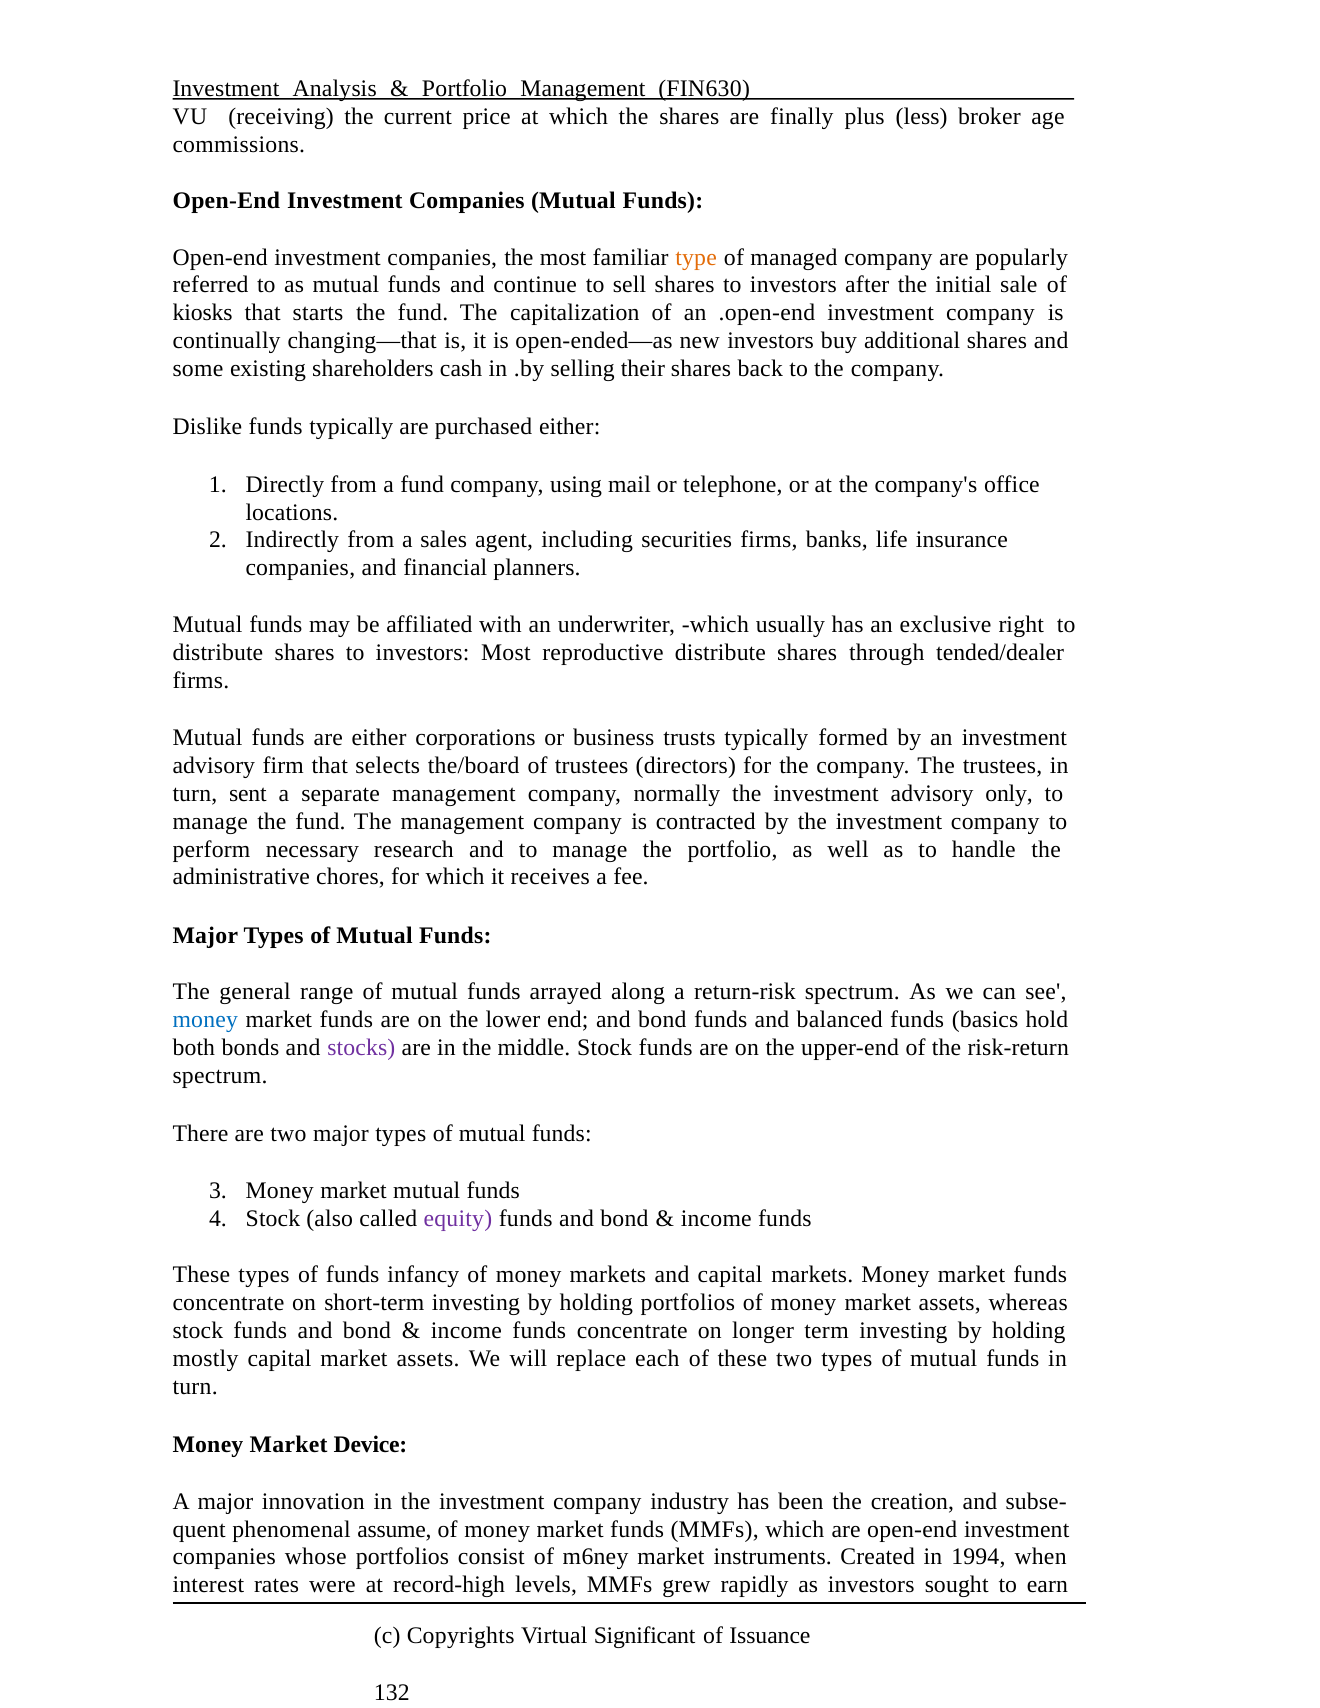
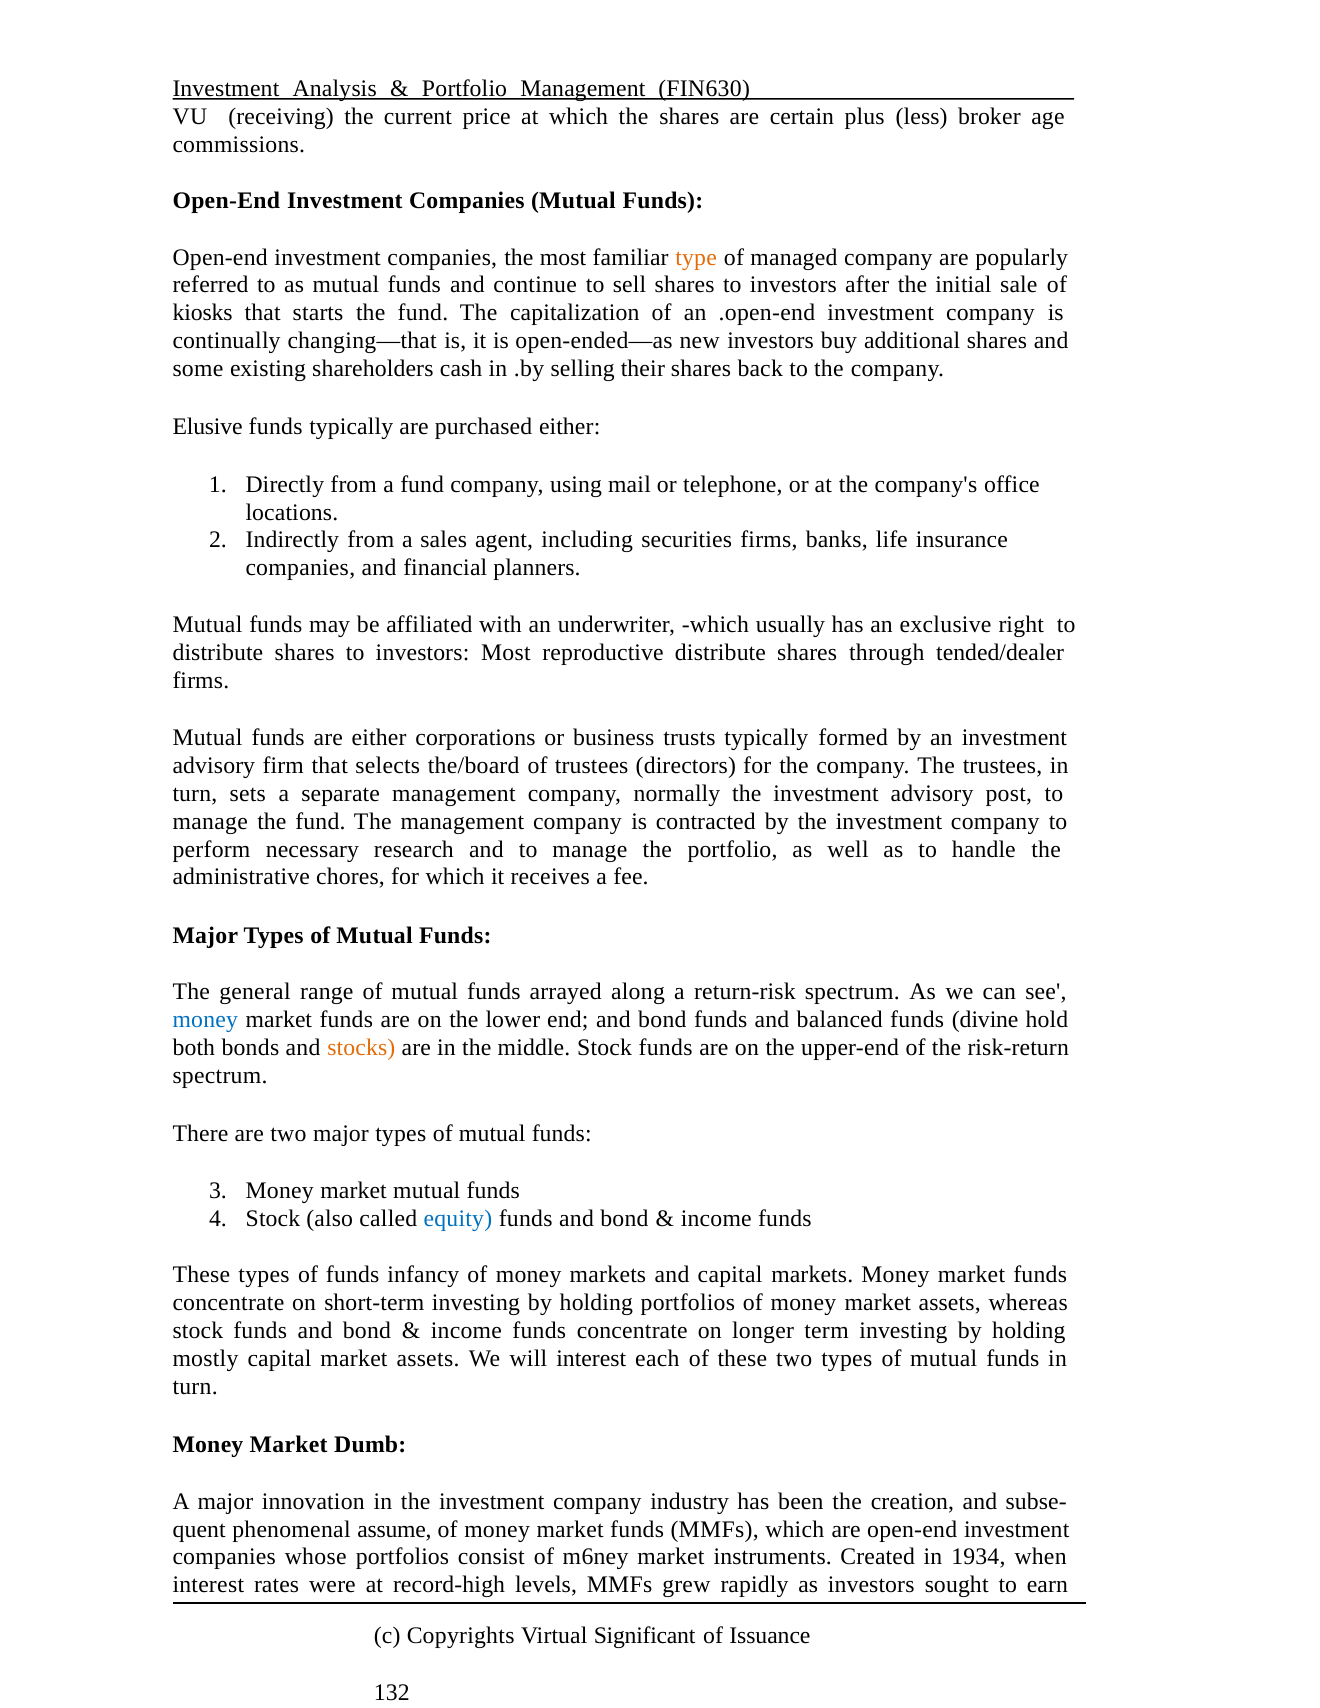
finally: finally -> certain (802, 117)
Dislike: Dislike -> Elusive (208, 427)
sent: sent -> sets (248, 793)
only: only -> post (1009, 793)
basics: basics -> divine (985, 1020)
stocks colour: purple -> orange (361, 1048)
equity colour: purple -> blue (458, 1219)
will replace: replace -> interest (591, 1359)
Device: Device -> Dumb (370, 1445)
1994: 1994 -> 1934 (978, 1557)
